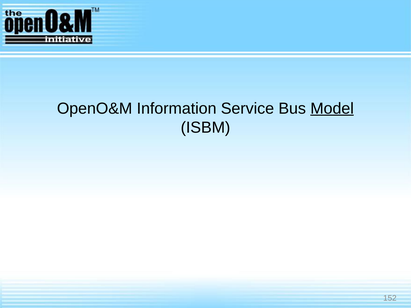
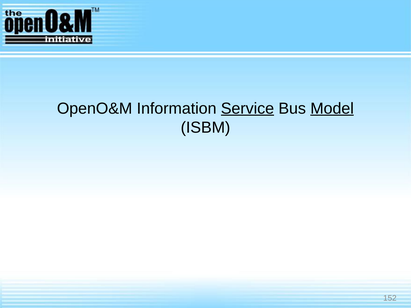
Service underline: none -> present (247, 108)
